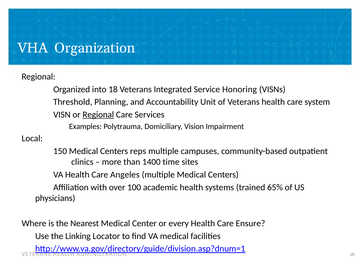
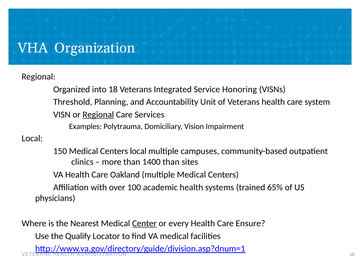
Centers reps: reps -> local (138, 151)
1400 time: time -> than (171, 162)
Angeles: Angeles -> Oakland (125, 174)
Center underline: none -> present (144, 223)
Linking: Linking -> Qualify (78, 236)
